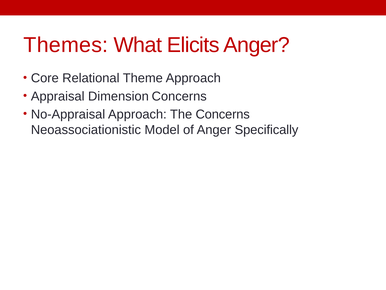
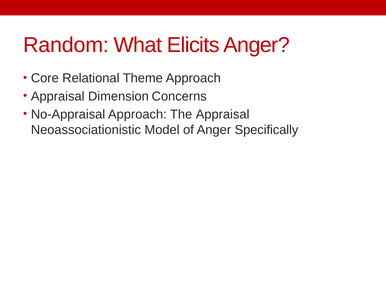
Themes: Themes -> Random (66, 45)
The Concerns: Concerns -> Appraisal (223, 114)
